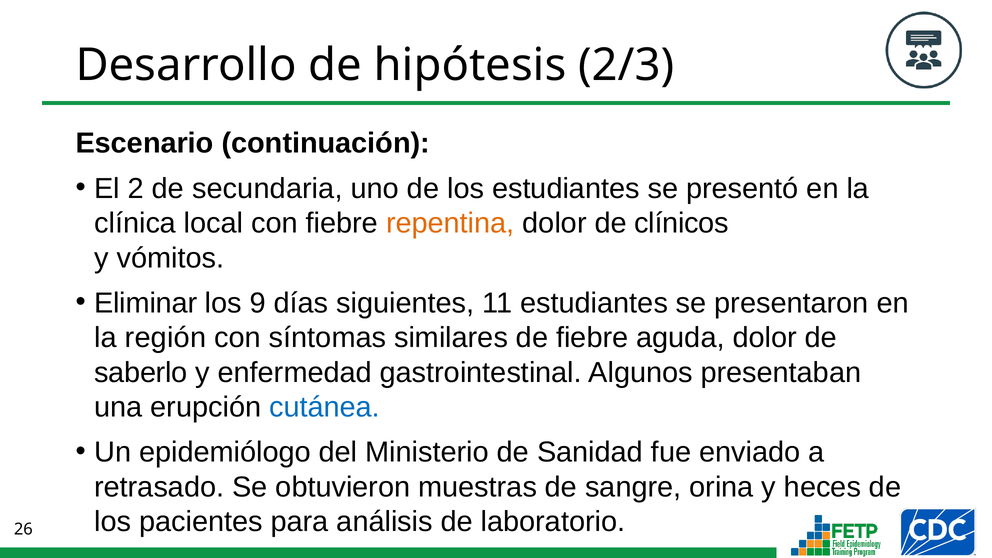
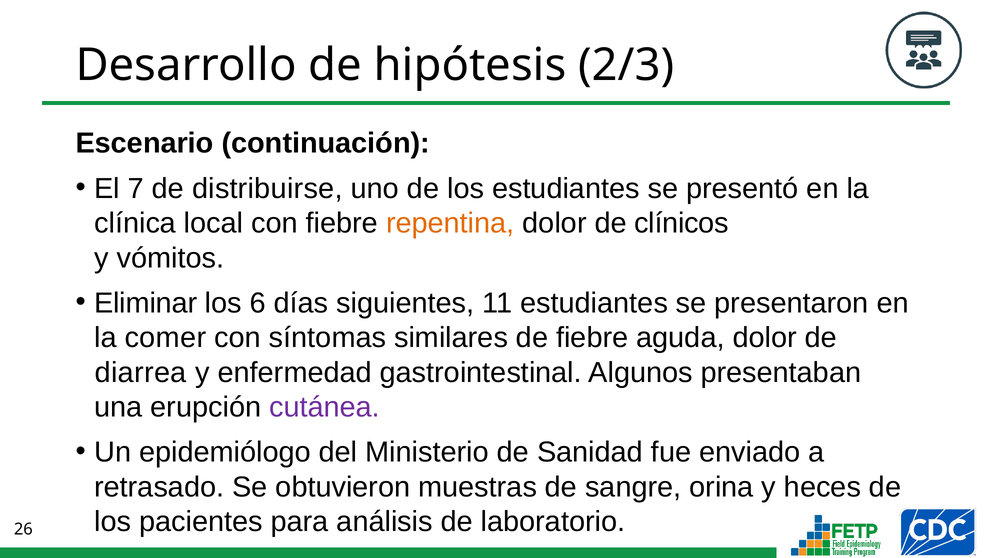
2: 2 -> 7 (136, 188)
secundaria: secundaria -> distribuirse (267, 188)
9: 9 -> 6 (258, 303)
región: región -> comer (165, 338)
saberlo: saberlo -> diarrea (141, 372)
cutánea colour: blue -> purple (324, 407)
